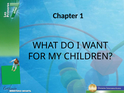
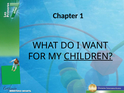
CHILDREN underline: none -> present (88, 56)
